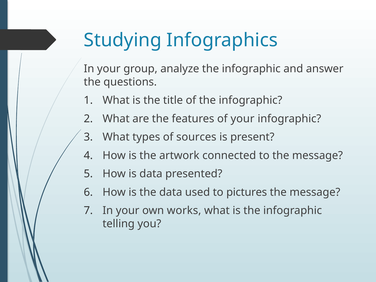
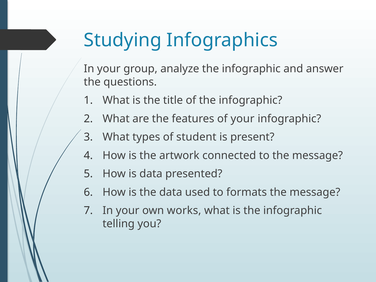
sources: sources -> student (196, 137)
pictures: pictures -> formats (247, 192)
